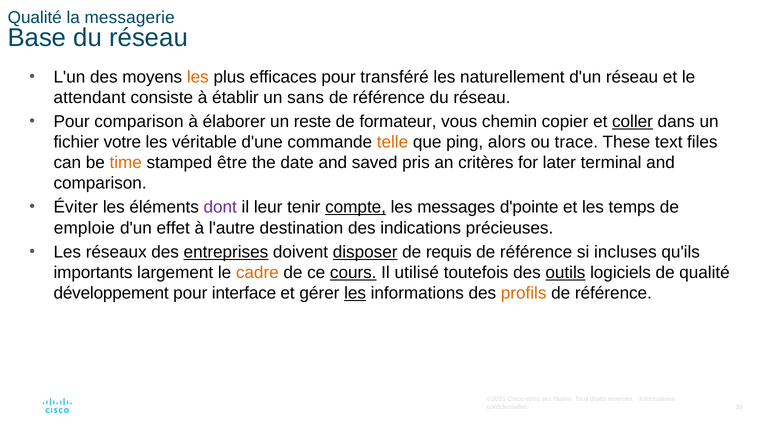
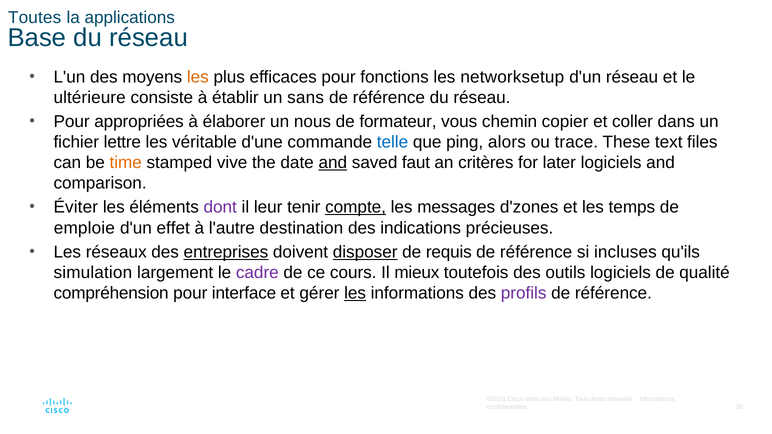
Qualité: Qualité -> Toutes (35, 18)
messagerie: messagerie -> applications (130, 18)
transféré: transféré -> fonctions (395, 77)
naturellement: naturellement -> networksetup (512, 77)
attendant: attendant -> ultérieure (90, 98)
Pour comparison: comparison -> appropriées (139, 122)
reste: reste -> nous (312, 122)
coller underline: present -> none (632, 122)
votre: votre -> lettre (122, 142)
telle colour: orange -> blue (392, 142)
être: être -> vive (232, 163)
and underline: none -> present (333, 163)
pris: pris -> faut (416, 163)
later terminal: terminal -> logiciels (611, 163)
d'pointe: d'pointe -> d'zones (529, 207)
importants: importants -> simulation (93, 273)
cadre colour: orange -> purple (257, 273)
cours underline: present -> none (353, 273)
utilisé: utilisé -> mieux (417, 273)
outils underline: present -> none (565, 273)
développement: développement -> compréhension (111, 293)
profils colour: orange -> purple (524, 293)
